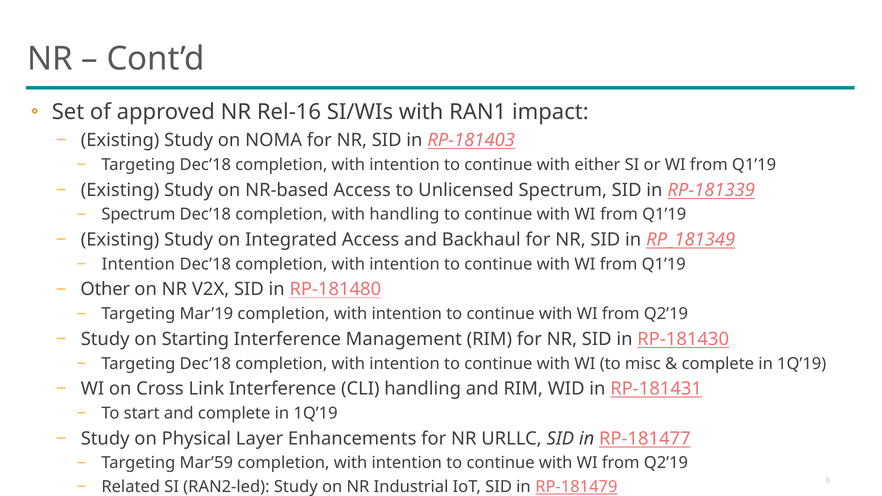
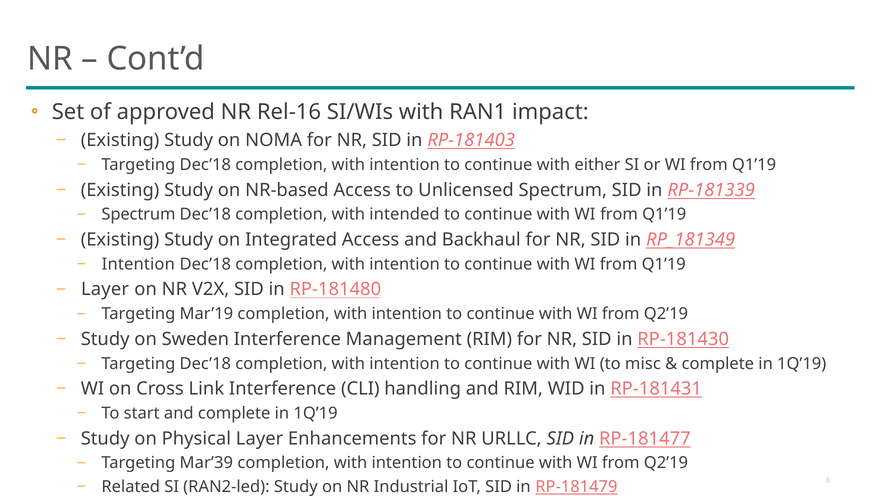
with handling: handling -> intended (405, 215)
Other: Other -> Layer (105, 290)
Starting: Starting -> Sweden (195, 339)
Mar’59: Mar’59 -> Mar’39 (206, 463)
